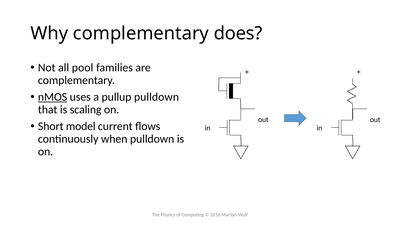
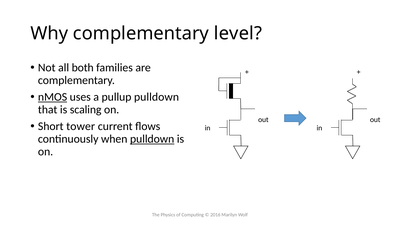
does: does -> level (238, 34)
pool: pool -> both (83, 68)
model: model -> tower (81, 126)
pulldown underline: none -> present (152, 139)
